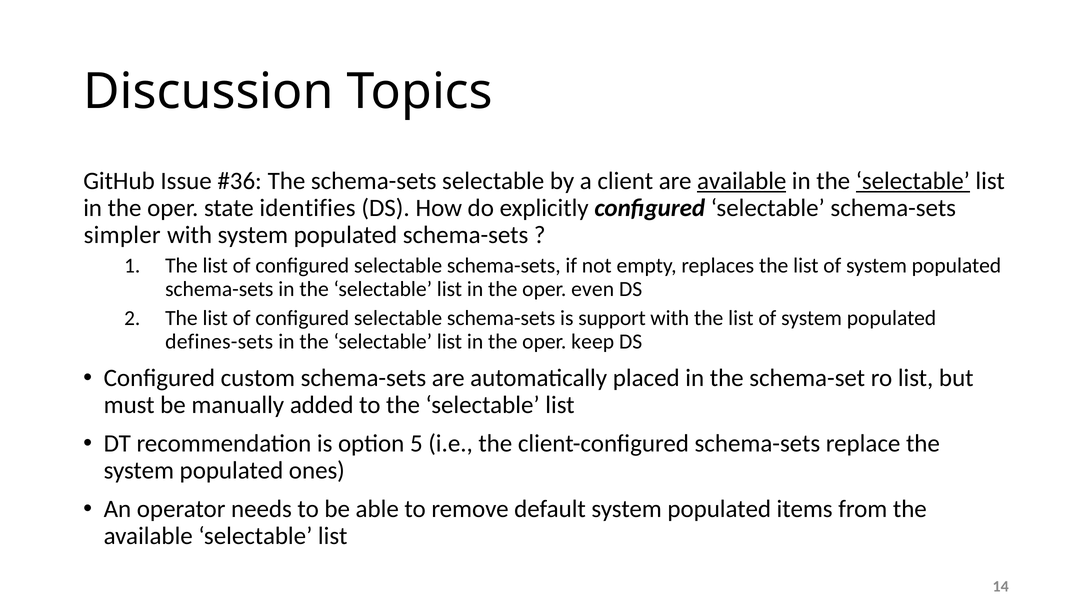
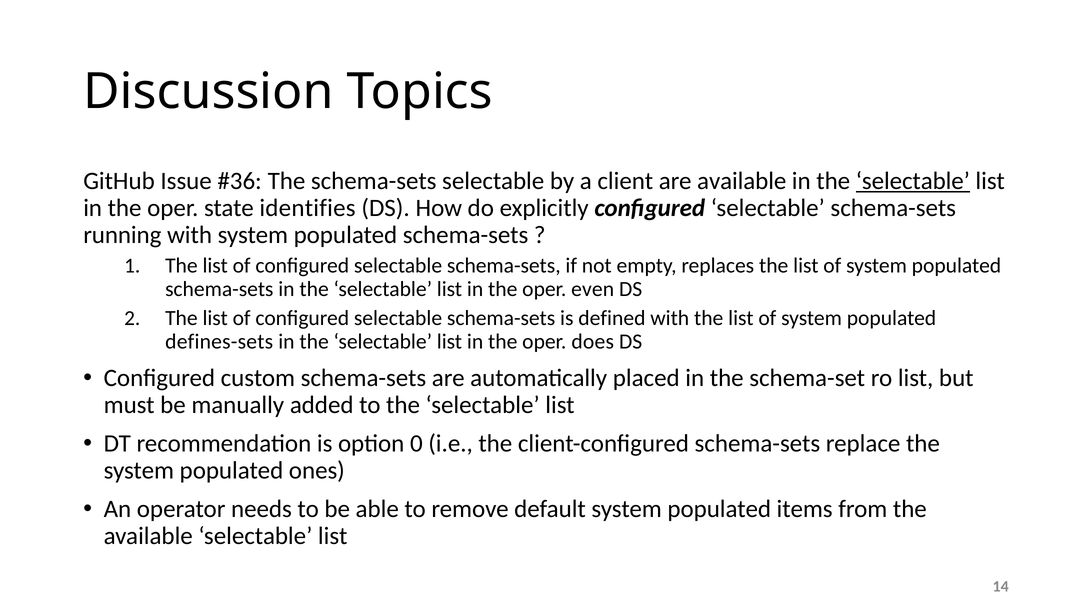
available underline: present -> none (742, 181)
simpler: simpler -> running (122, 235)
support: support -> defined (612, 318)
keep: keep -> does (593, 342)
5: 5 -> 0 (416, 444)
